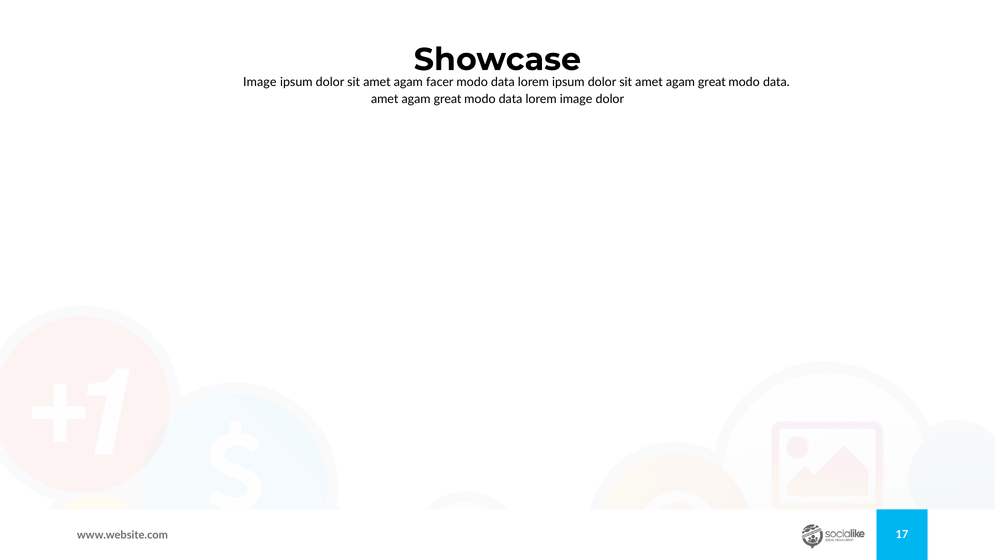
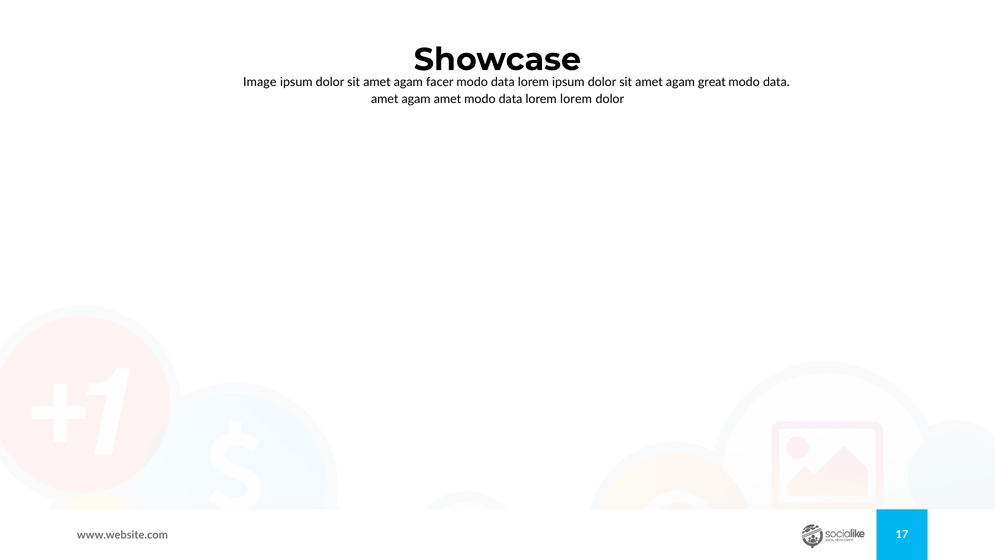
great: great -> amet (447, 99)
lorem image: image -> lorem (576, 99)
